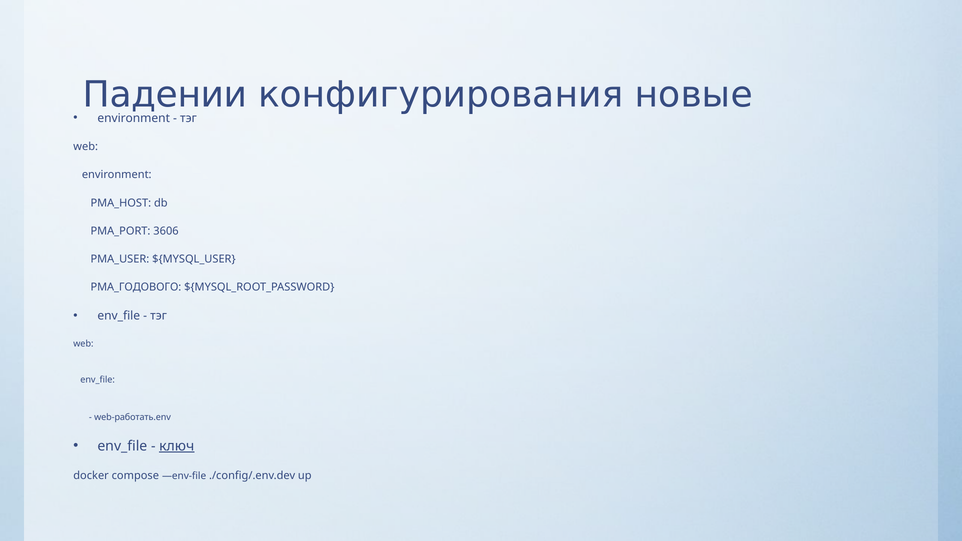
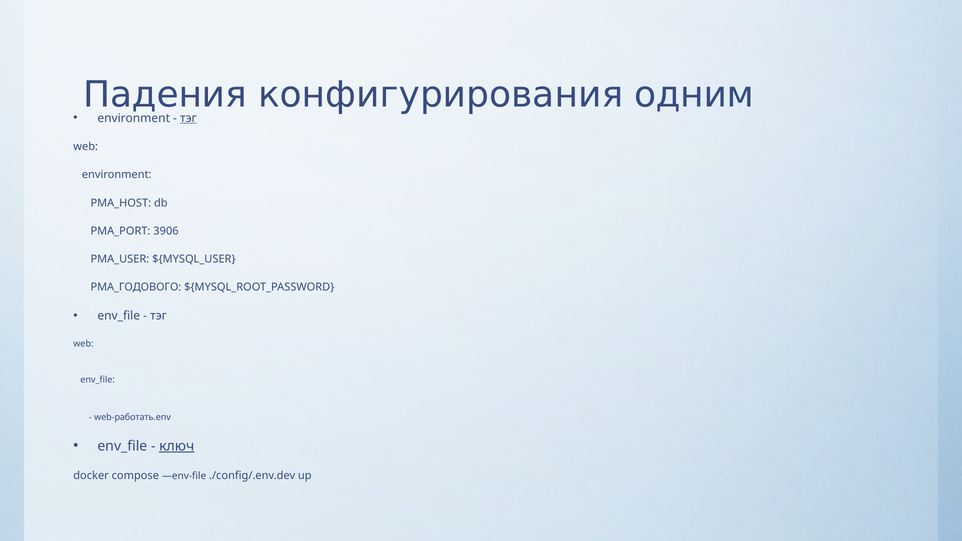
Падении: Падении -> Падения (165, 95)
новые: новые -> одним (694, 95)
тэг underline: none -> present (188, 118)
3606: 3606 -> 3906 (166, 231)
